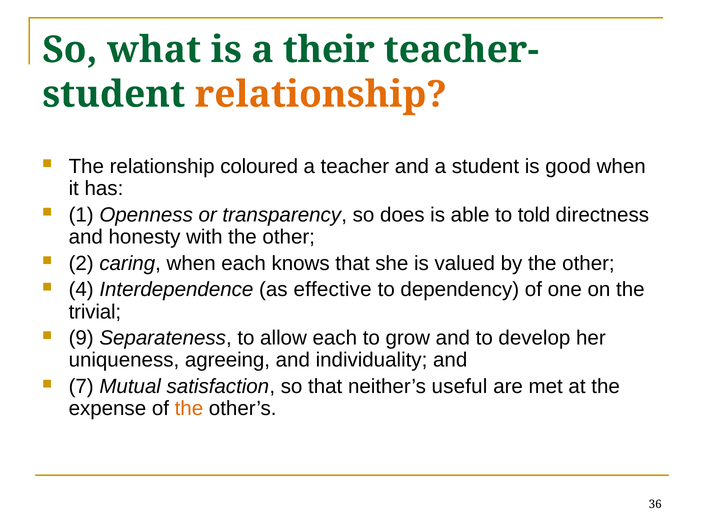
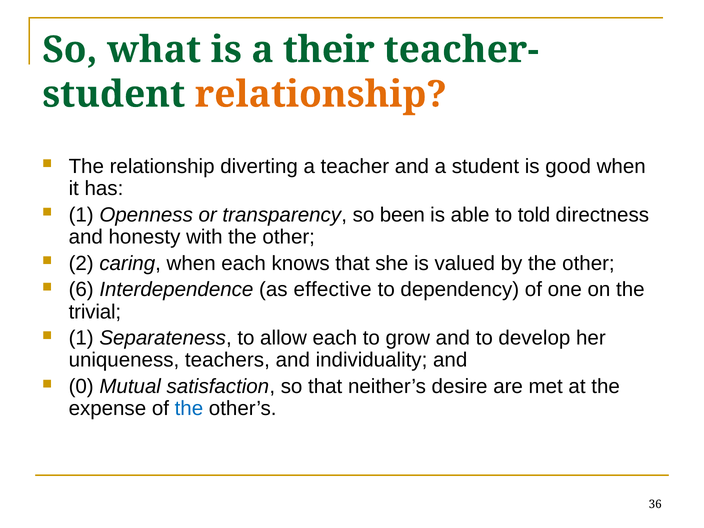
coloured: coloured -> diverting (259, 166)
does: does -> been (402, 215)
4: 4 -> 6 (81, 290)
9: 9 -> 1 (81, 338)
agreeing: agreeing -> teachers (227, 360)
7: 7 -> 0 (81, 386)
useful: useful -> desire (460, 386)
the colour: orange -> blue (189, 409)
